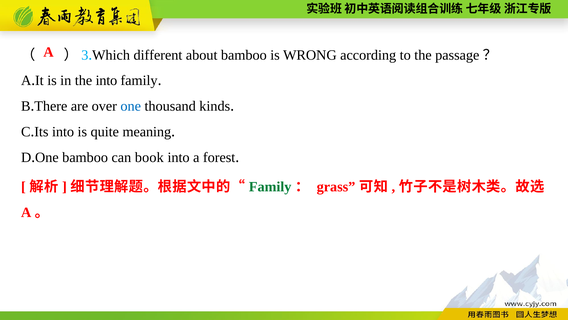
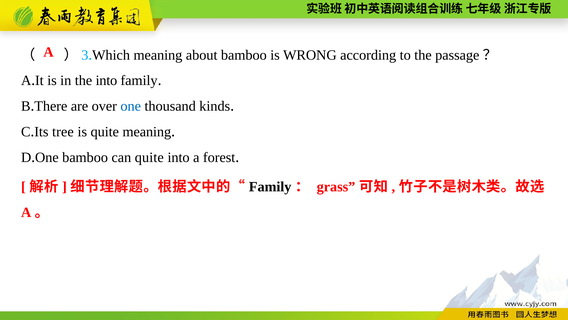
different: different -> meaning (158, 55)
into: into -> tree (63, 132)
can book: book -> quite (149, 157)
Family colour: green -> black (270, 187)
